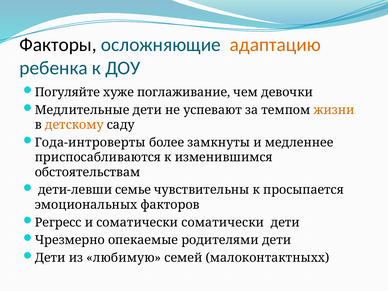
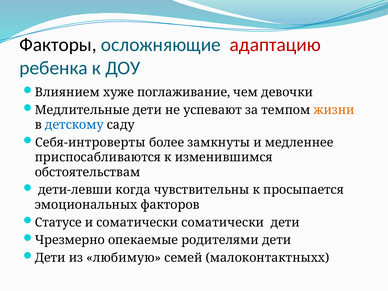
адаптацию colour: orange -> red (275, 45)
Погуляйте: Погуляйте -> Влиянием (67, 92)
детскому colour: orange -> blue (74, 125)
Года-интроверты: Года-интроверты -> Себя-интроверты (90, 143)
семье: семье -> когда (133, 190)
Регресс: Регресс -> Статусе (58, 222)
